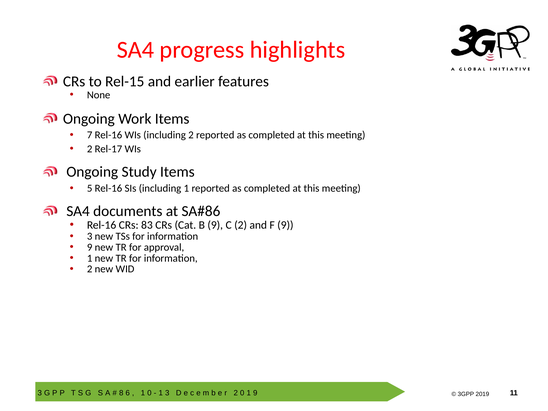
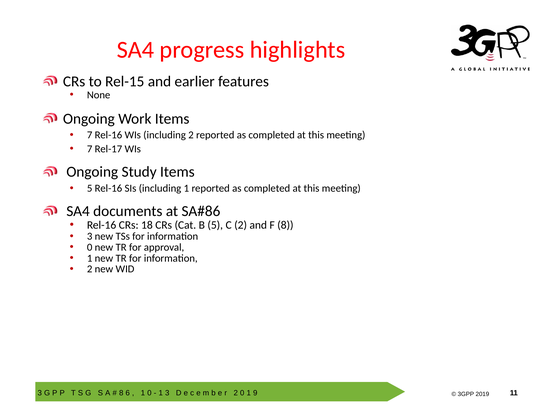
2: 2 -> 7 (90, 149)
83: 83 -> 18 (147, 225)
B 9: 9 -> 5 (215, 225)
F 9: 9 -> 8 (285, 225)
9: 9 -> 0 (90, 247)
